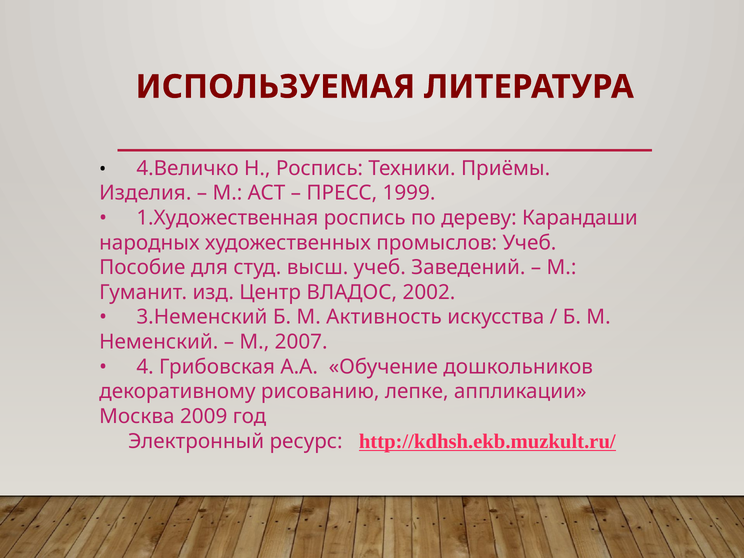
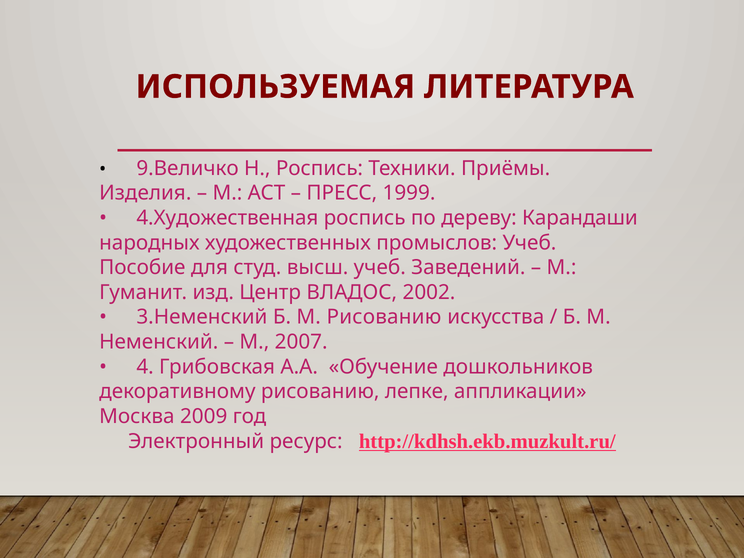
4.Величко: 4.Величко -> 9.Величко (188, 168)
1.Художественная: 1.Художественная -> 4.Художественная (227, 218)
М Активность: Активность -> Рисованию (384, 317)
